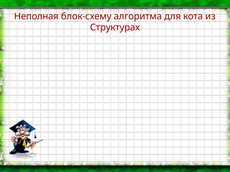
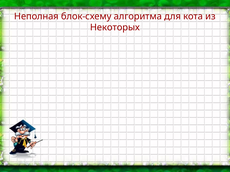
Структурах: Структурах -> Некоторых (115, 27)
